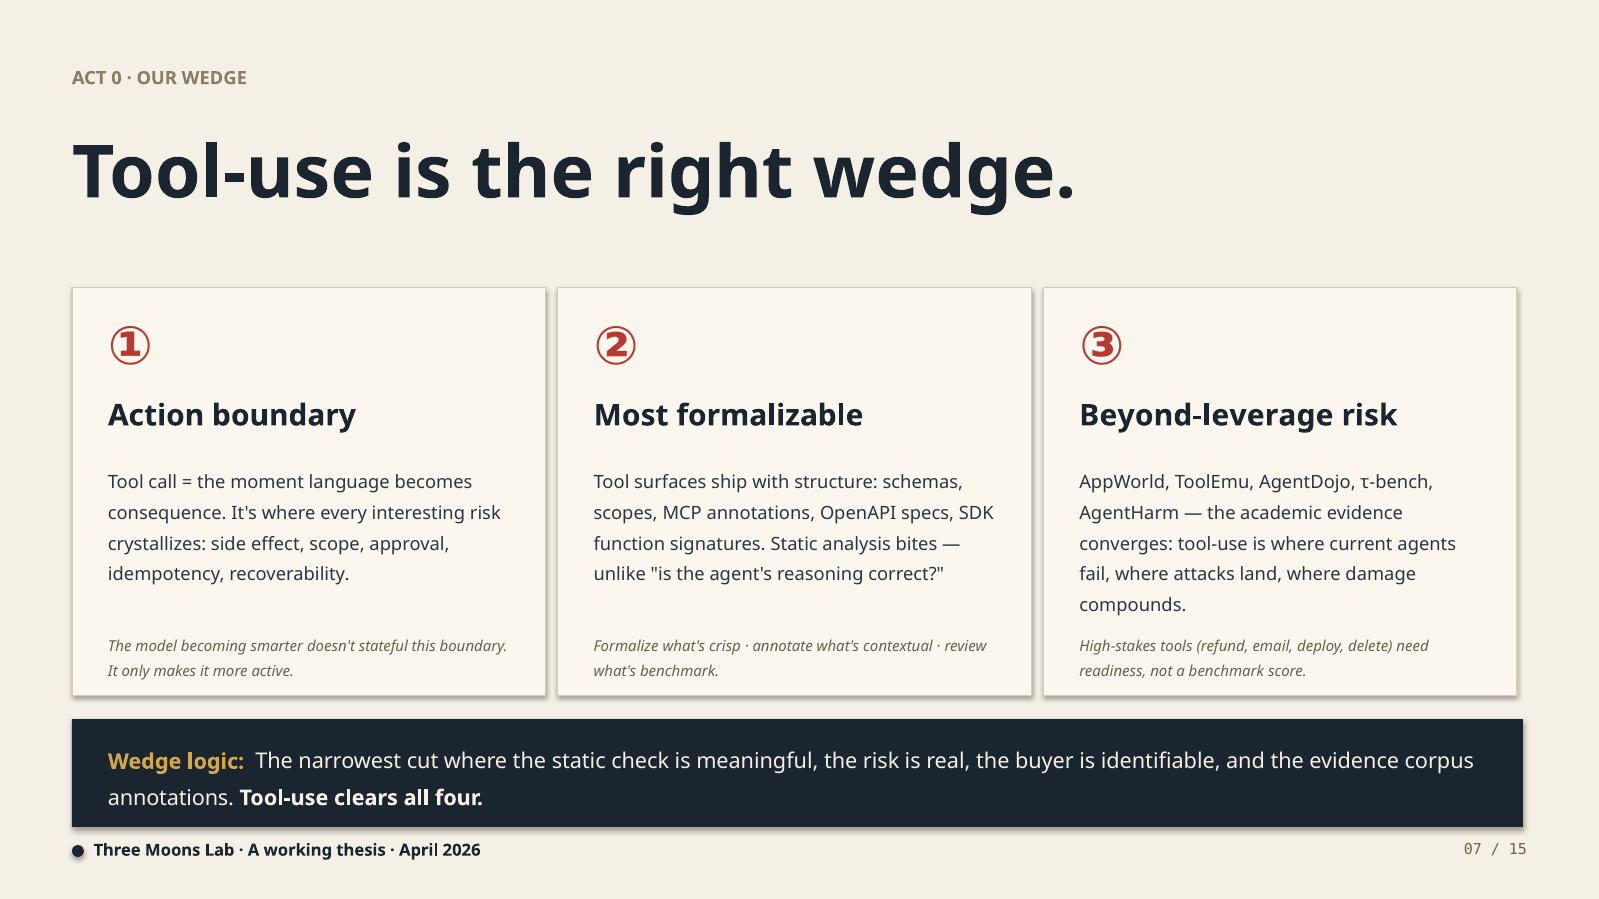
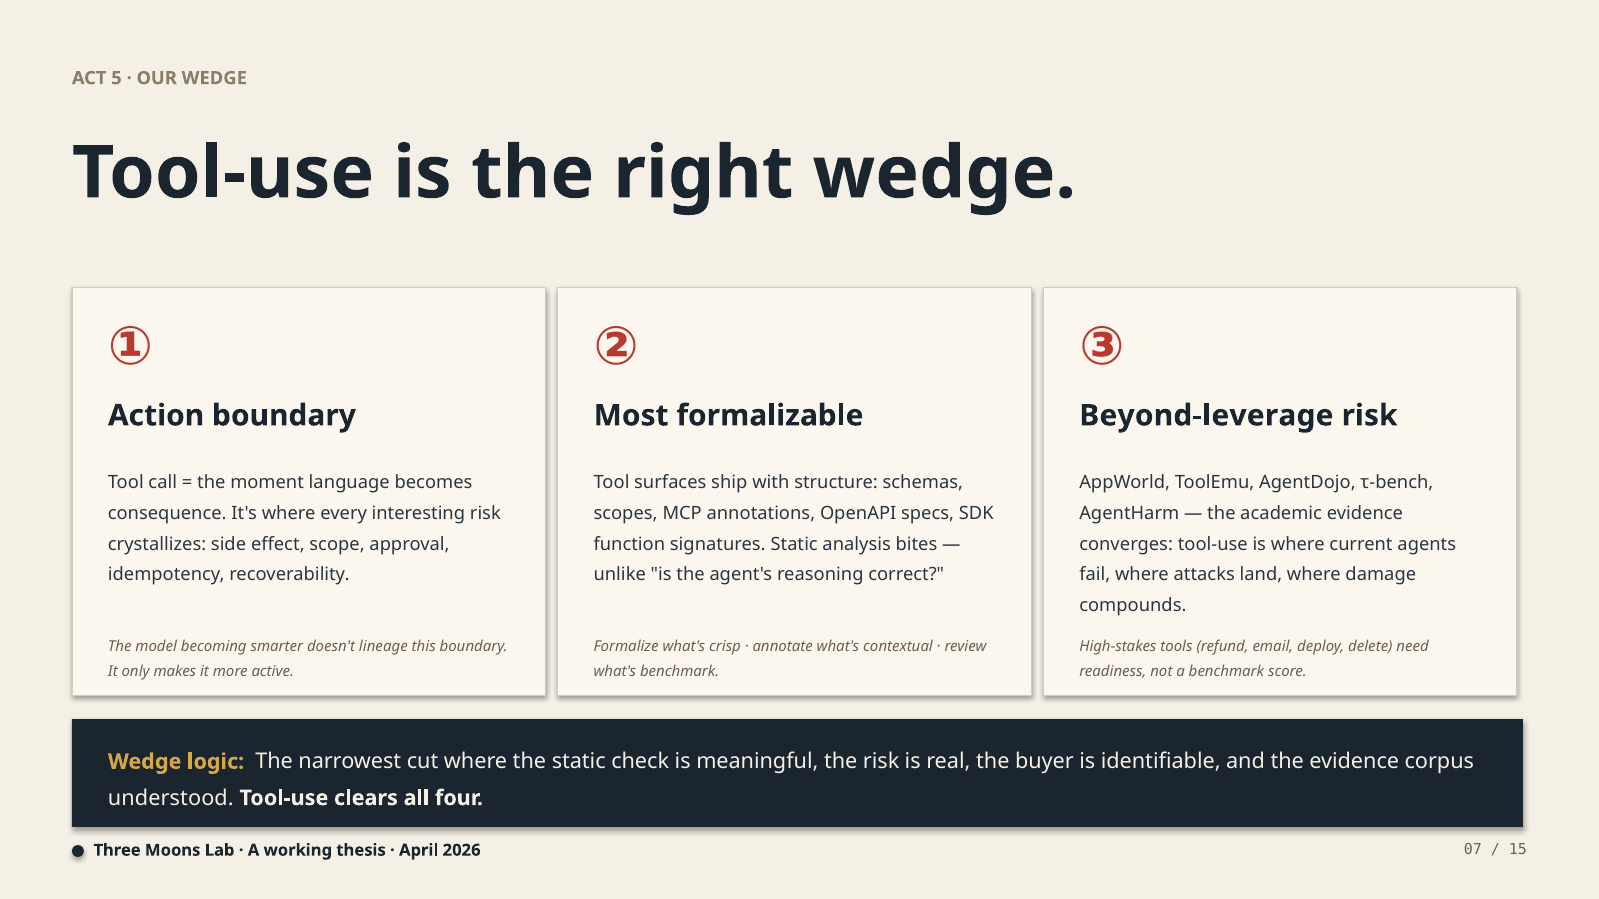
0: 0 -> 5 (116, 78)
stateful: stateful -> lineage (383, 647)
annotations: annotations -> understood (171, 798)
